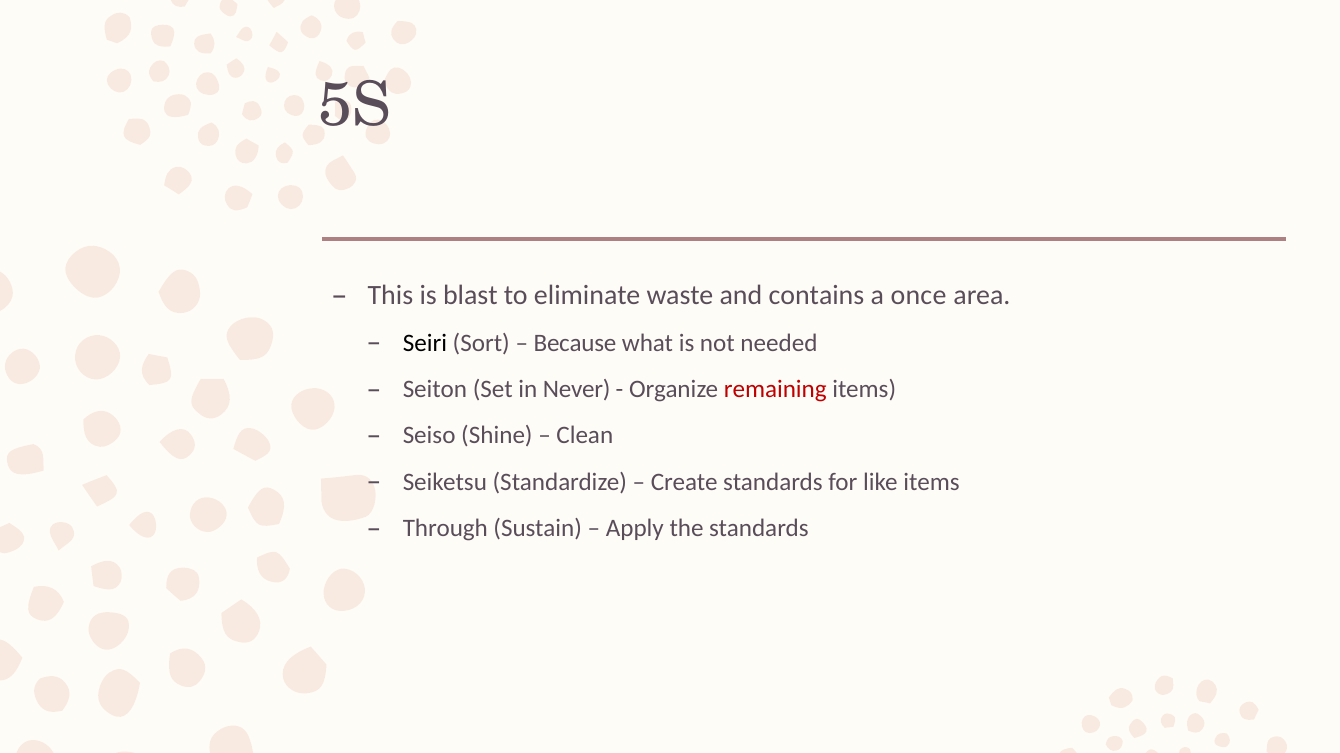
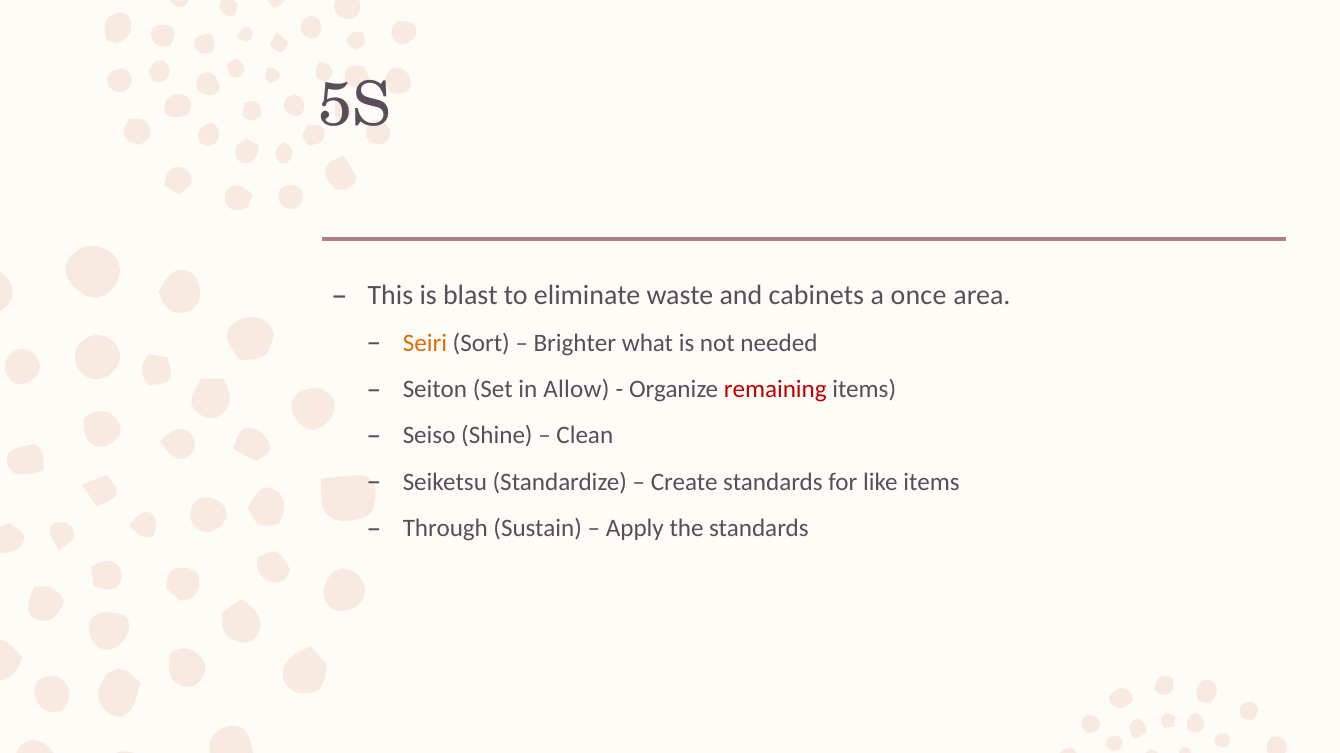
contains: contains -> cabinets (816, 295)
Seiri colour: black -> orange (425, 343)
Because: Because -> Brighter (575, 343)
Never: Never -> Allow (576, 390)
